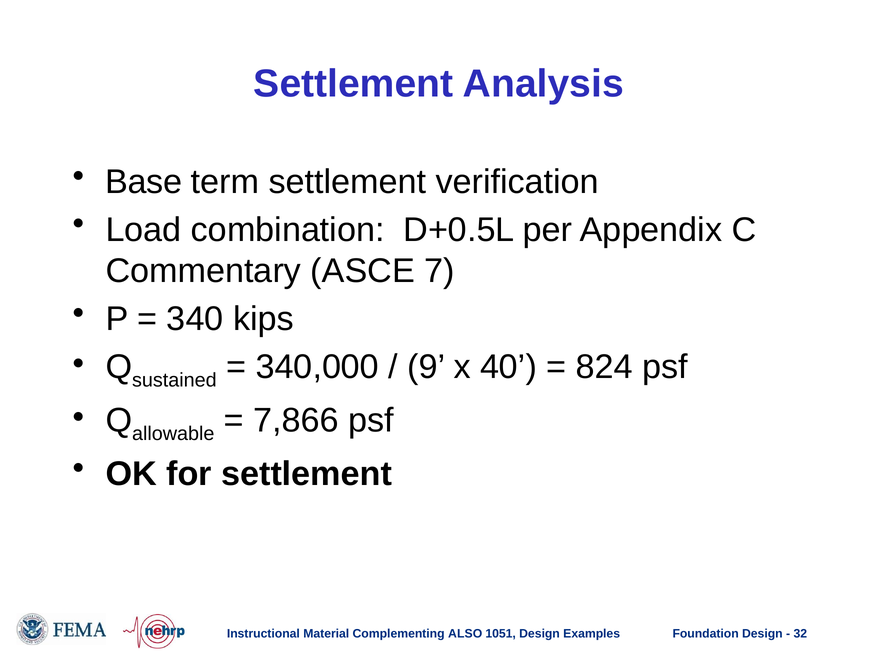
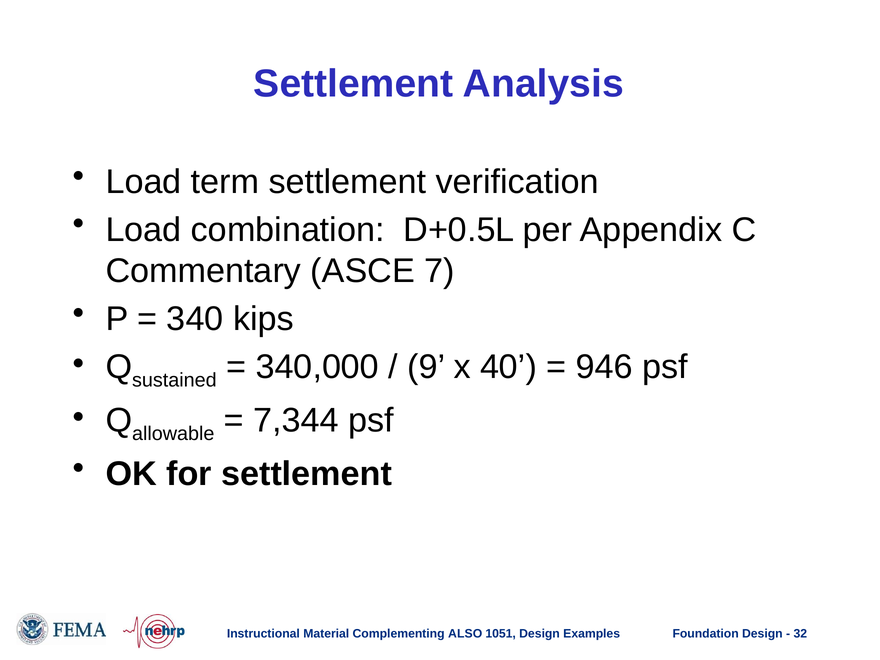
Base: Base -> Load (144, 182)
824: 824 -> 946 (604, 367)
7,866: 7,866 -> 7,344 (296, 420)
